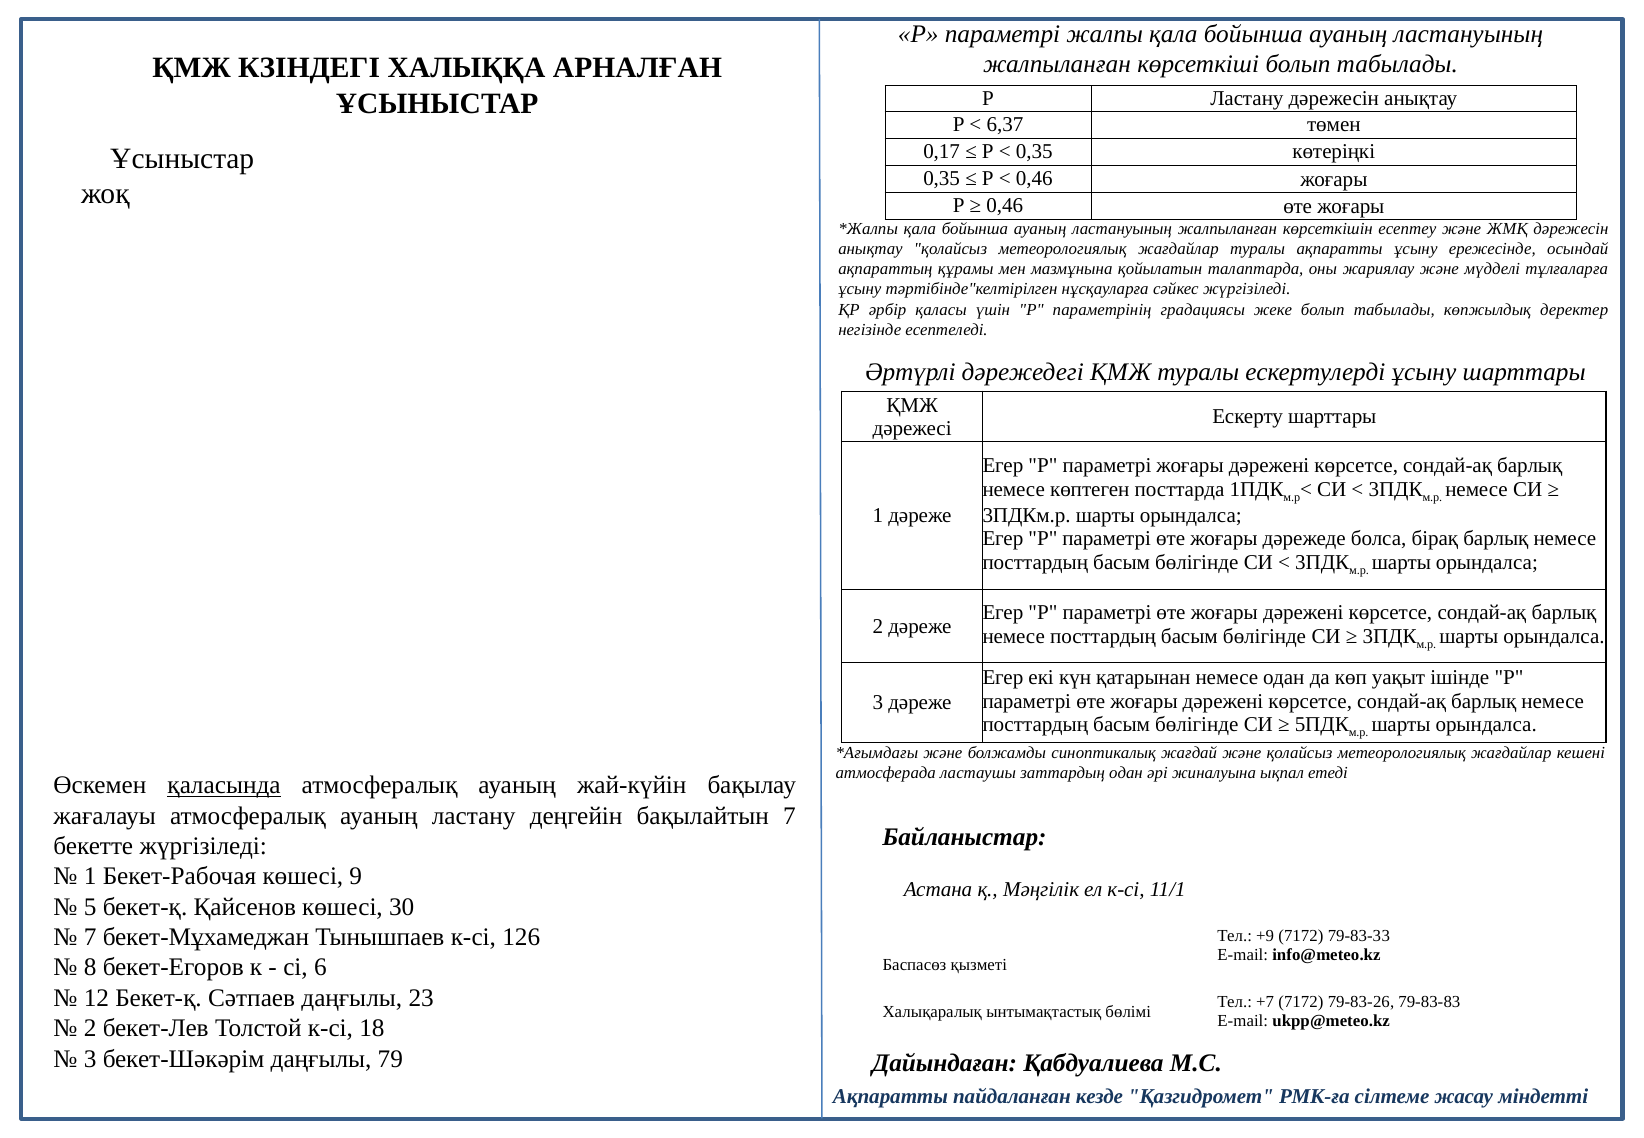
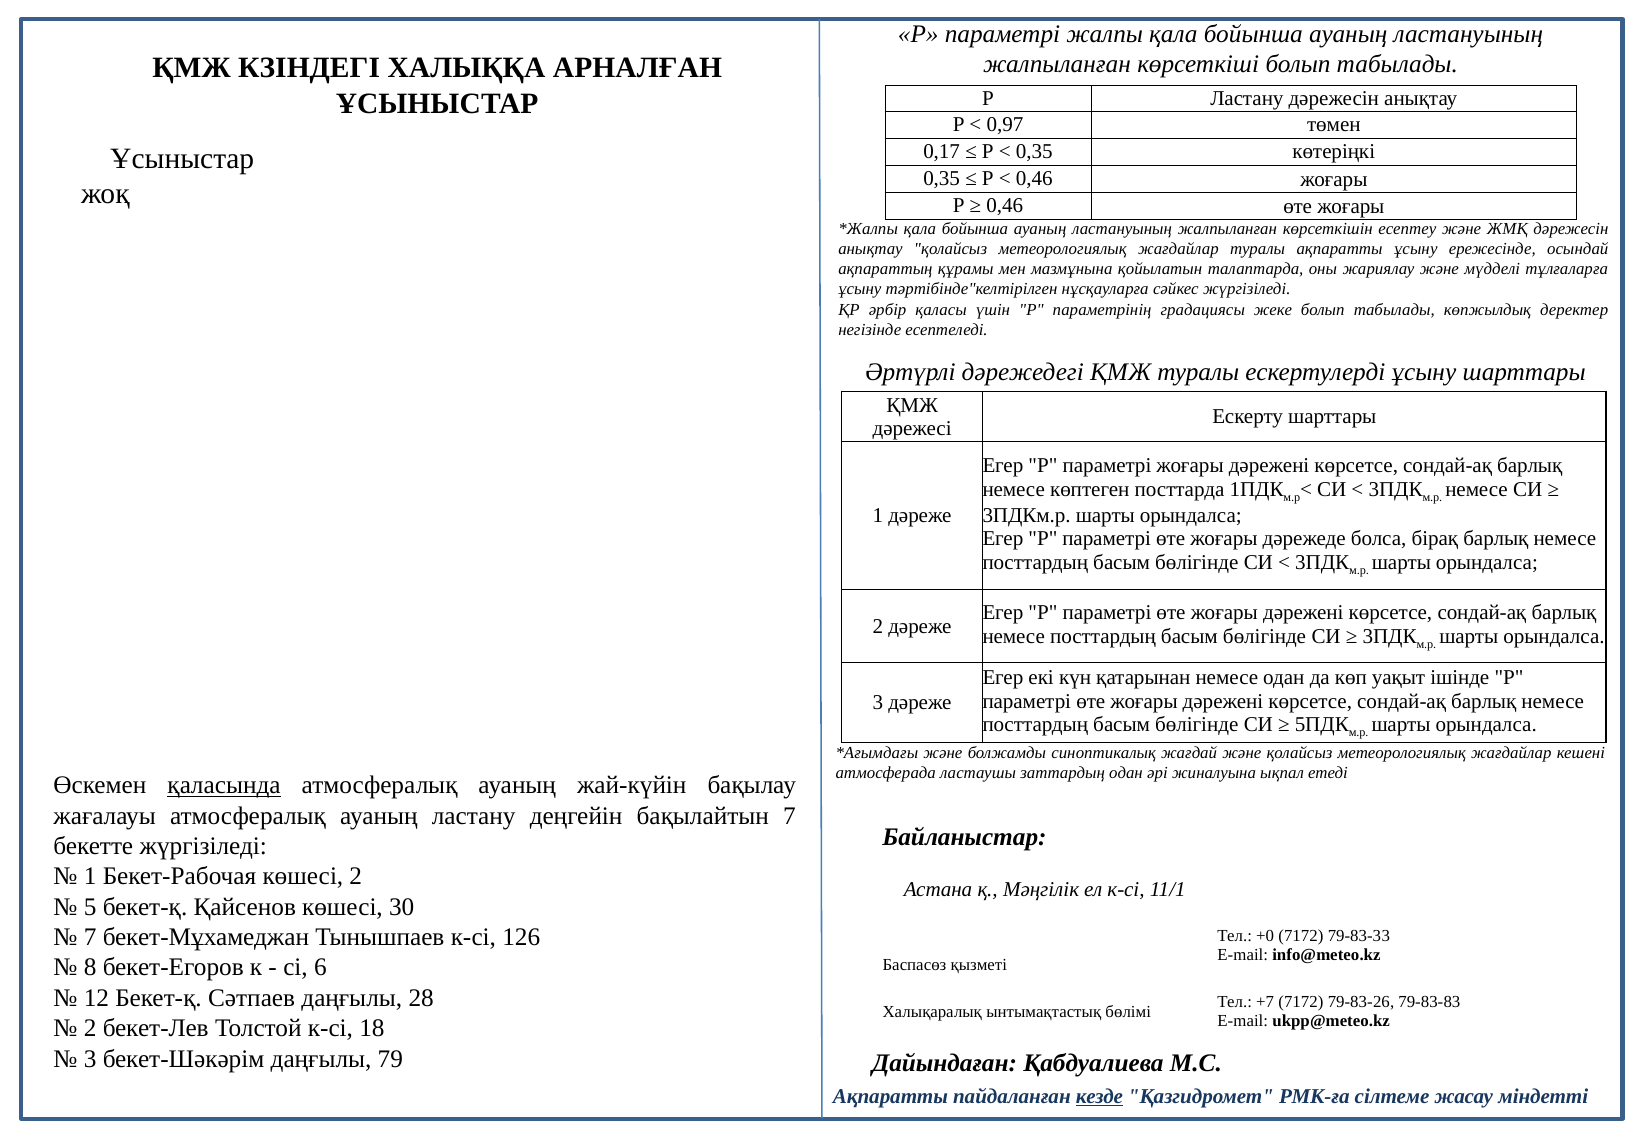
6,37: 6,37 -> 0,97 (1005, 125)
көшесі 9: 9 -> 2 (356, 877)
+9: +9 -> +0 (1265, 936)
23: 23 -> 28 (421, 998)
кезде underline: none -> present (1099, 1097)
